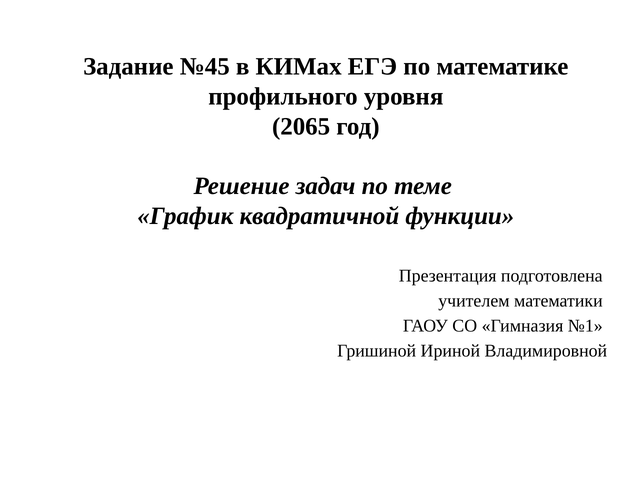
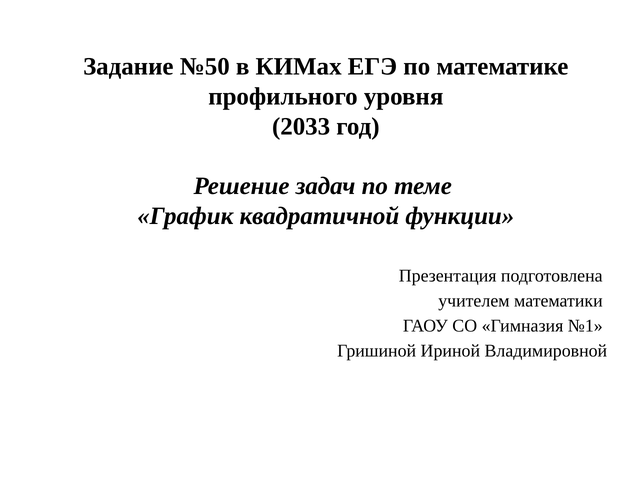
№45: №45 -> №50 (205, 67)
2065: 2065 -> 2033 (301, 126)
